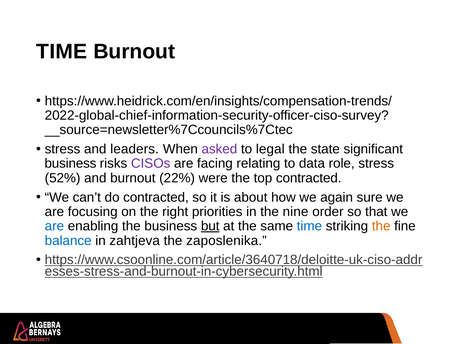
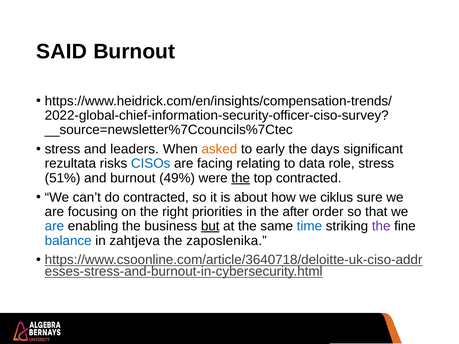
TIME: TIME -> SAID (62, 51)
asked colour: purple -> orange (219, 149)
legal: legal -> early (270, 149)
state: state -> days (325, 149)
business: business -> rezultata (70, 164)
CISOs colour: purple -> blue (151, 164)
52%: 52% -> 51% (63, 178)
22%: 22% -> 49% (177, 178)
the underline: none -> present (241, 178)
again: again -> ciklus (337, 197)
nine: nine -> after (296, 212)
the colour: orange -> purple (381, 226)
